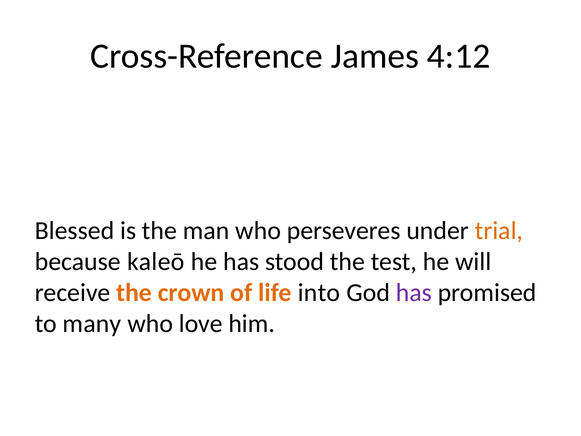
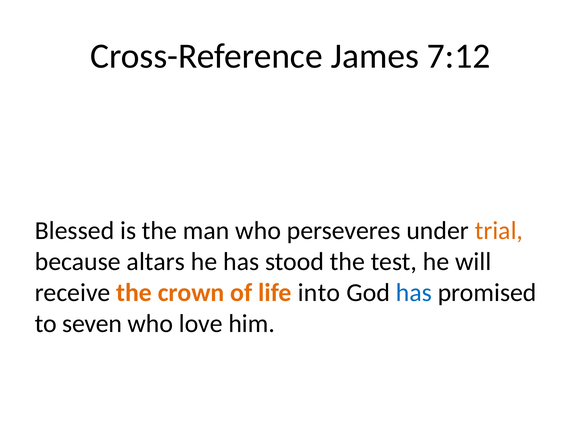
4:12: 4:12 -> 7:12 (459, 56)
kaleō: kaleō -> altars (156, 261)
has colour: purple -> blue (414, 292)
many: many -> seven (92, 323)
